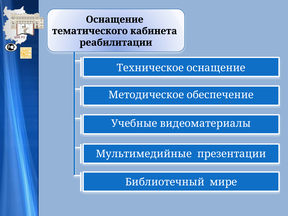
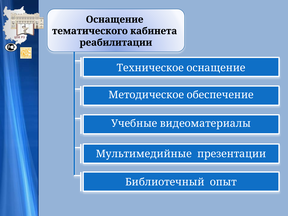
мире: мире -> опыт (223, 182)
